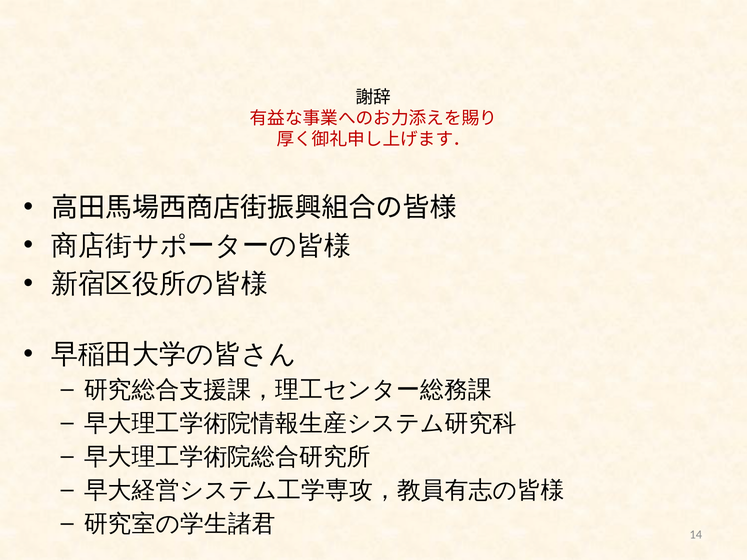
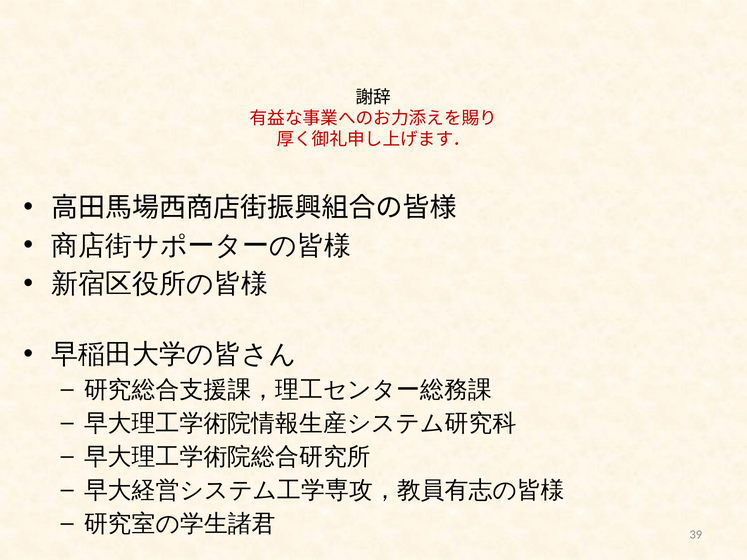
14: 14 -> 39 (696, 535)
